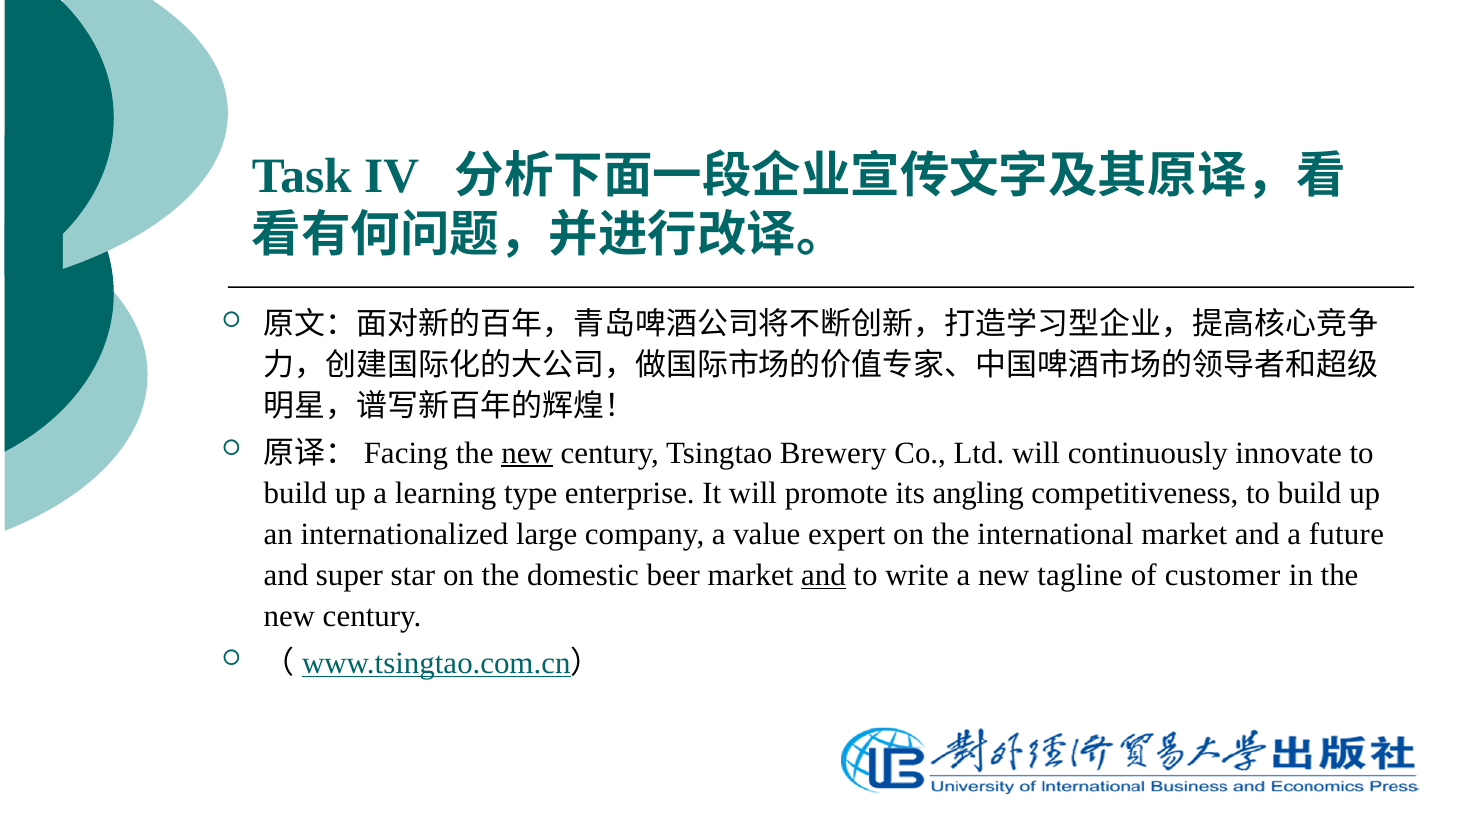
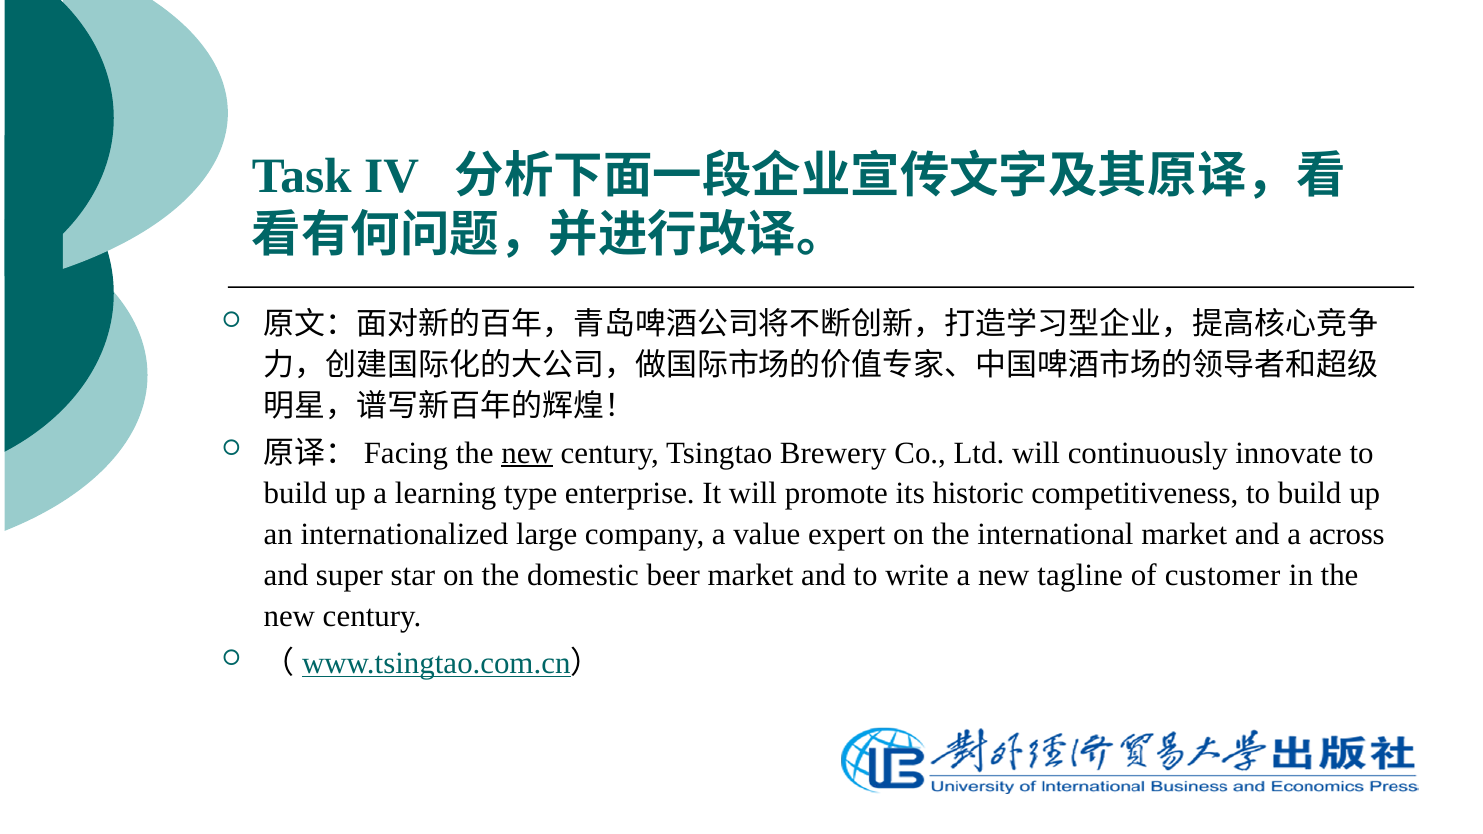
angling: angling -> historic (978, 494)
future: future -> across (1347, 535)
and underline: present -> none (823, 575)
